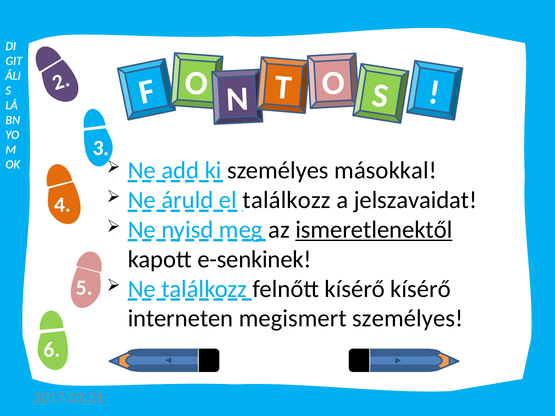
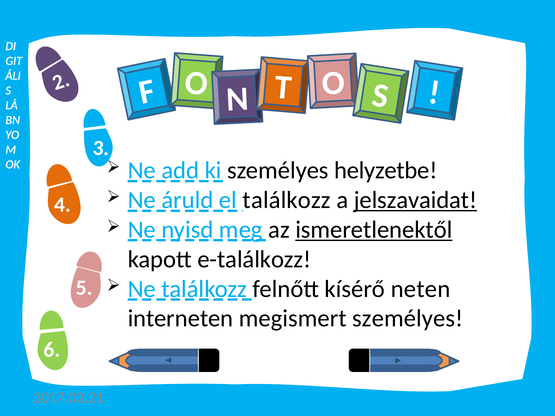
másokkal: másokkal -> helyzetbe (386, 171)
jelszavaidat underline: none -> present (415, 200)
e-senkinek: e-senkinek -> e-találkozz (254, 259)
kísérő kísérő: kísérő -> neten (420, 289)
